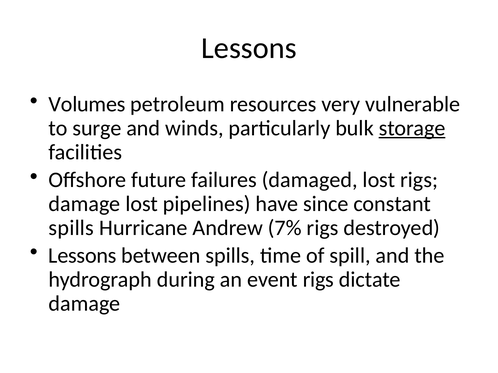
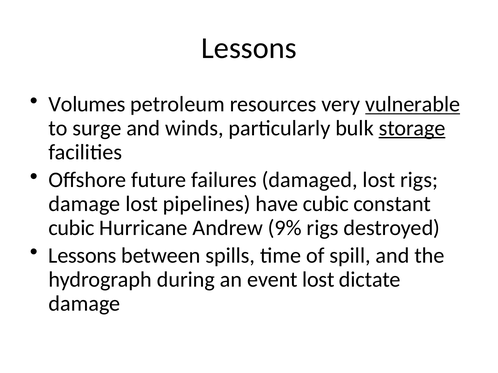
vulnerable underline: none -> present (413, 104)
have since: since -> cubic (326, 204)
spills: spills -> cubic (72, 228)
7%: 7% -> 9% (285, 228)
event rigs: rigs -> lost (318, 280)
